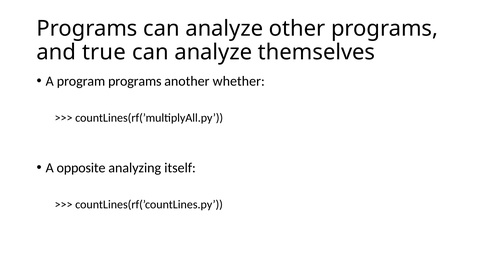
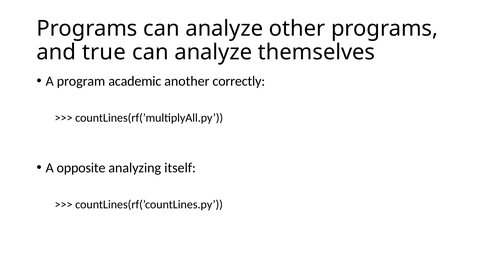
program programs: programs -> academic (135, 81)
whether: whether -> correctly (239, 81)
